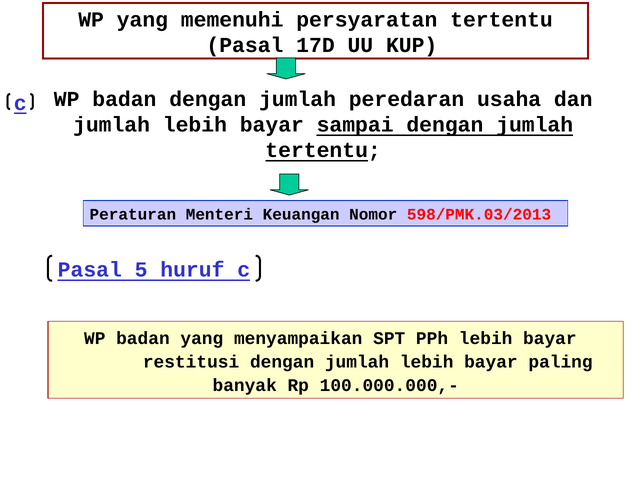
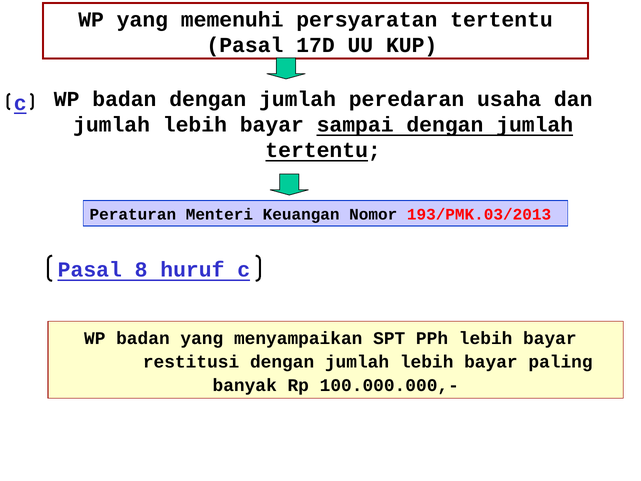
598/PMK.03/2013: 598/PMK.03/2013 -> 193/PMK.03/2013 (479, 214)
5: 5 -> 8 (141, 270)
